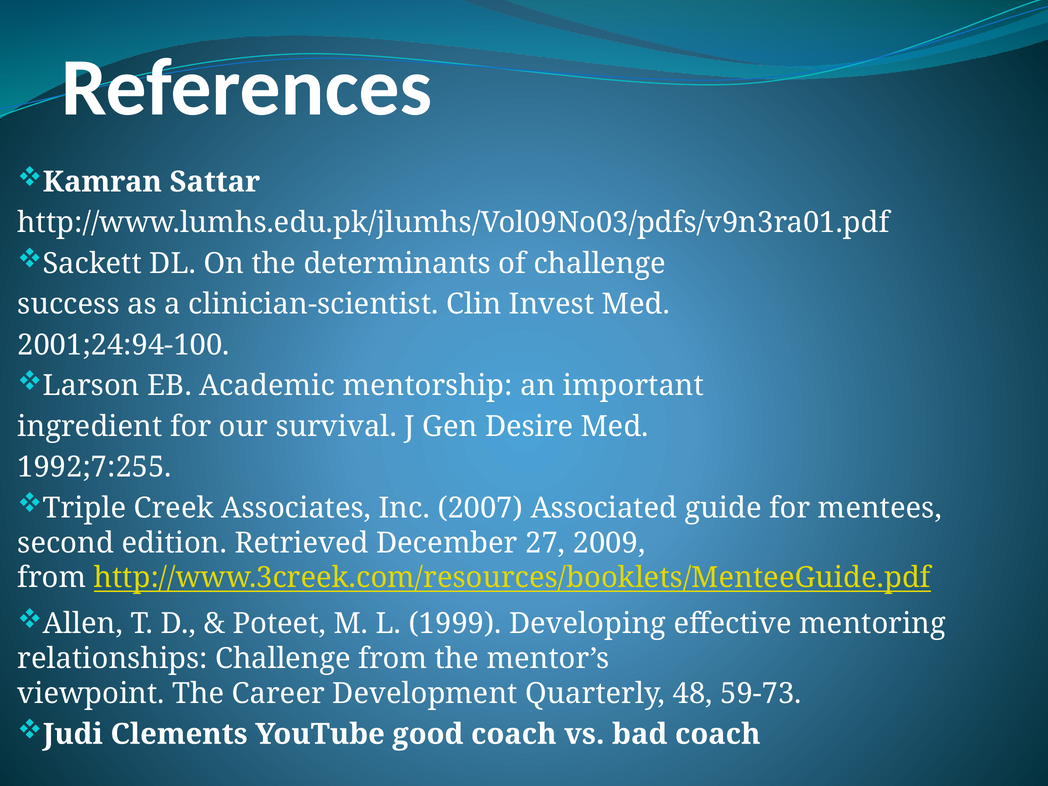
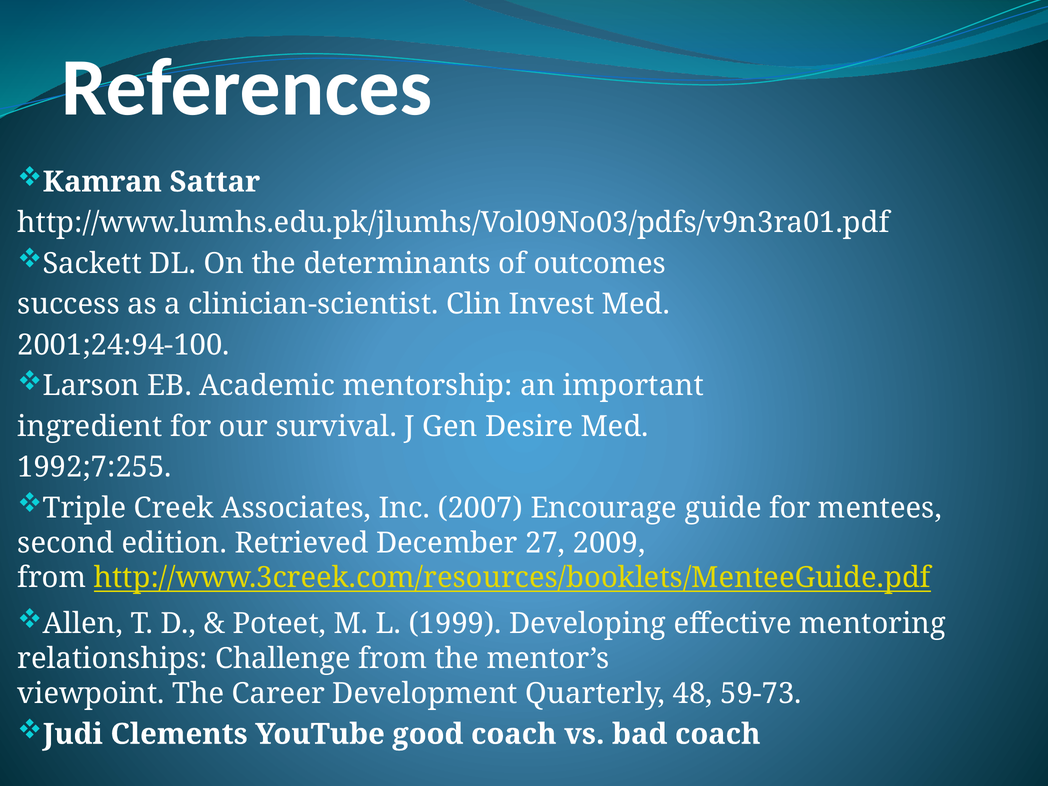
of challenge: challenge -> outcomes (600, 263)
Associated: Associated -> Encourage (604, 508)
